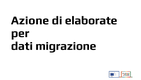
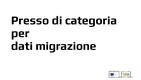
Azione: Azione -> Presso (30, 20)
elaborate: elaborate -> categoria (91, 20)
